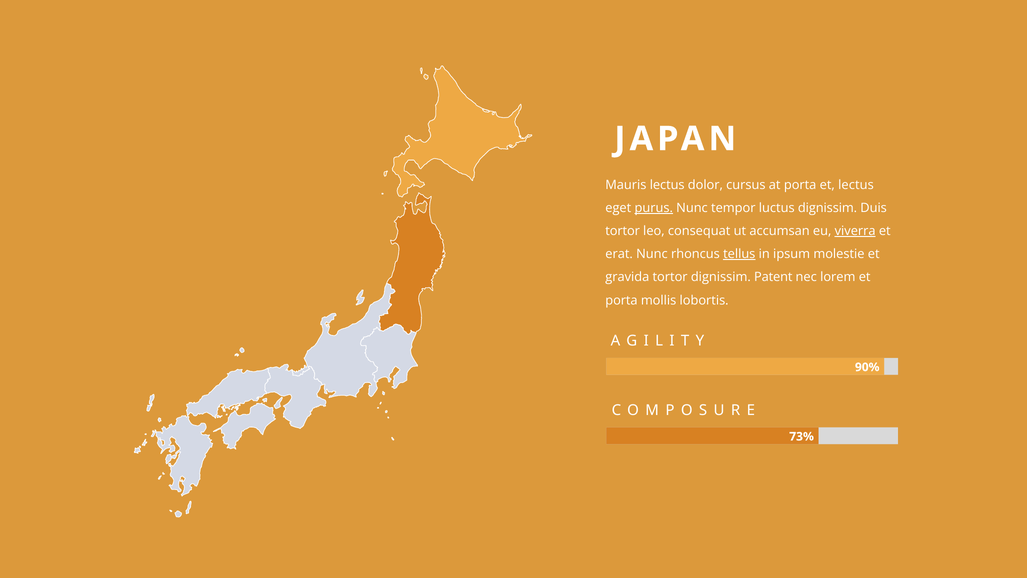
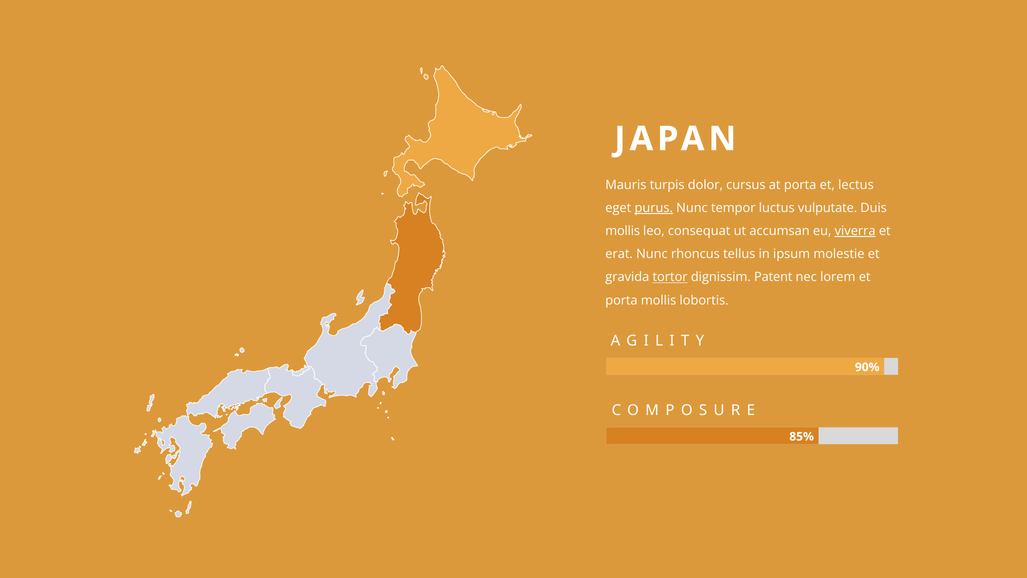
Mauris lectus: lectus -> turpis (667, 185)
luctus dignissim: dignissim -> vulputate (828, 208)
tortor: tortor -> mollis (623, 231)
tellus underline: present -> none (739, 254)
tortor underline: none -> present (670, 277)
73%: 73% -> 85% (802, 436)
